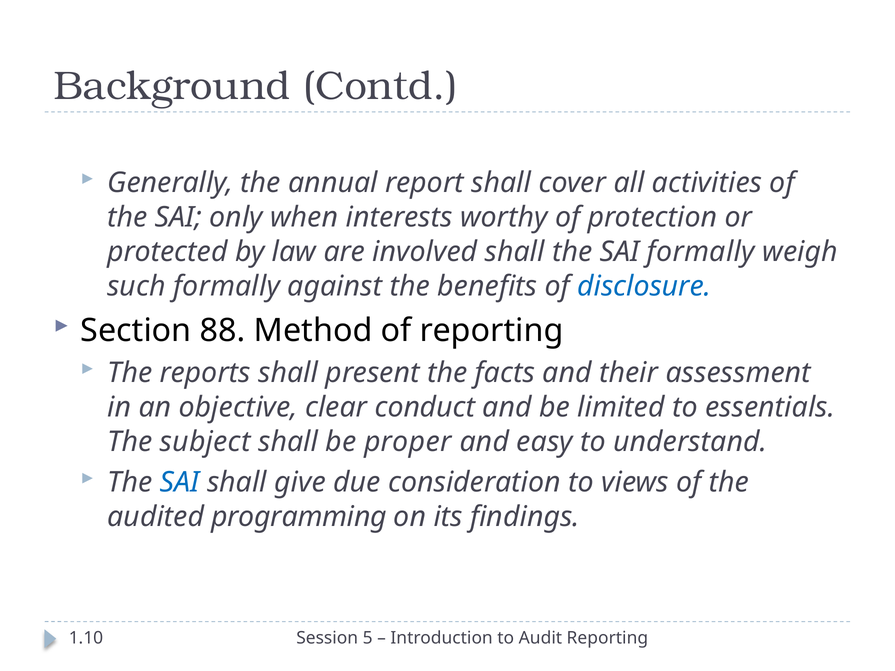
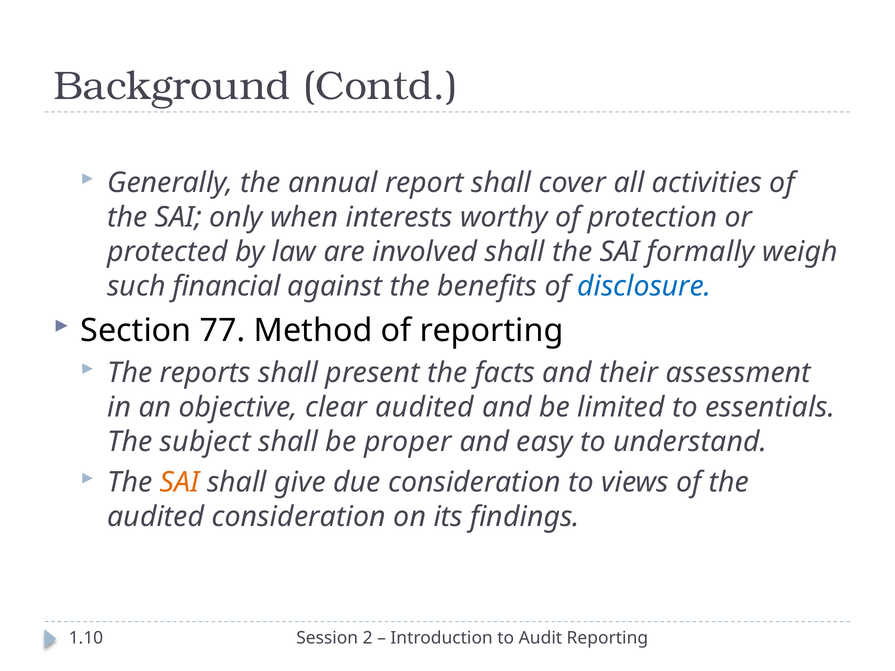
such formally: formally -> financial (227, 286)
88: 88 -> 77 (223, 331)
clear conduct: conduct -> audited (425, 408)
SAI colour: blue -> orange (180, 483)
audited programming: programming -> consideration (299, 517)
5: 5 -> 2 (368, 638)
